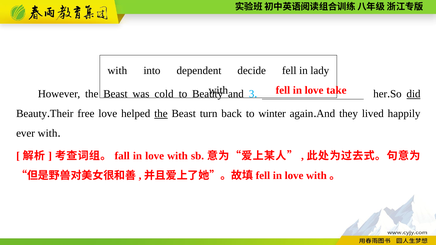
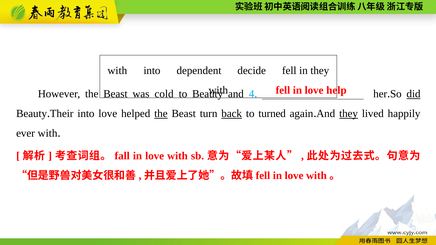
in lady: lady -> they (320, 71)
take: take -> help (336, 90)
3: 3 -> 4 (252, 94)
free: free -> into (86, 114)
back underline: none -> present (232, 114)
winter: winter -> turned (272, 114)
they underline: none -> present (349, 114)
